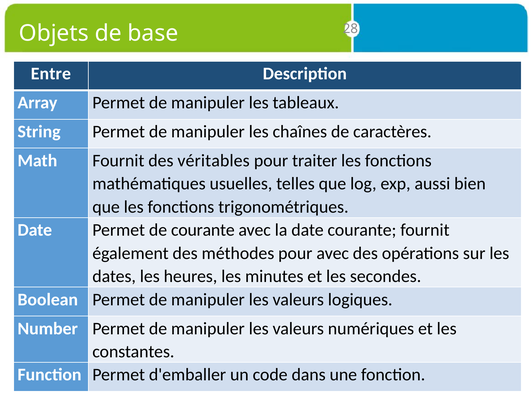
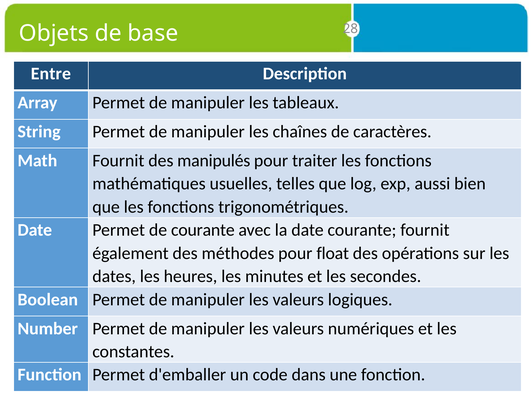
véritables: véritables -> manipulés (214, 161)
pour avec: avec -> float (333, 253)
